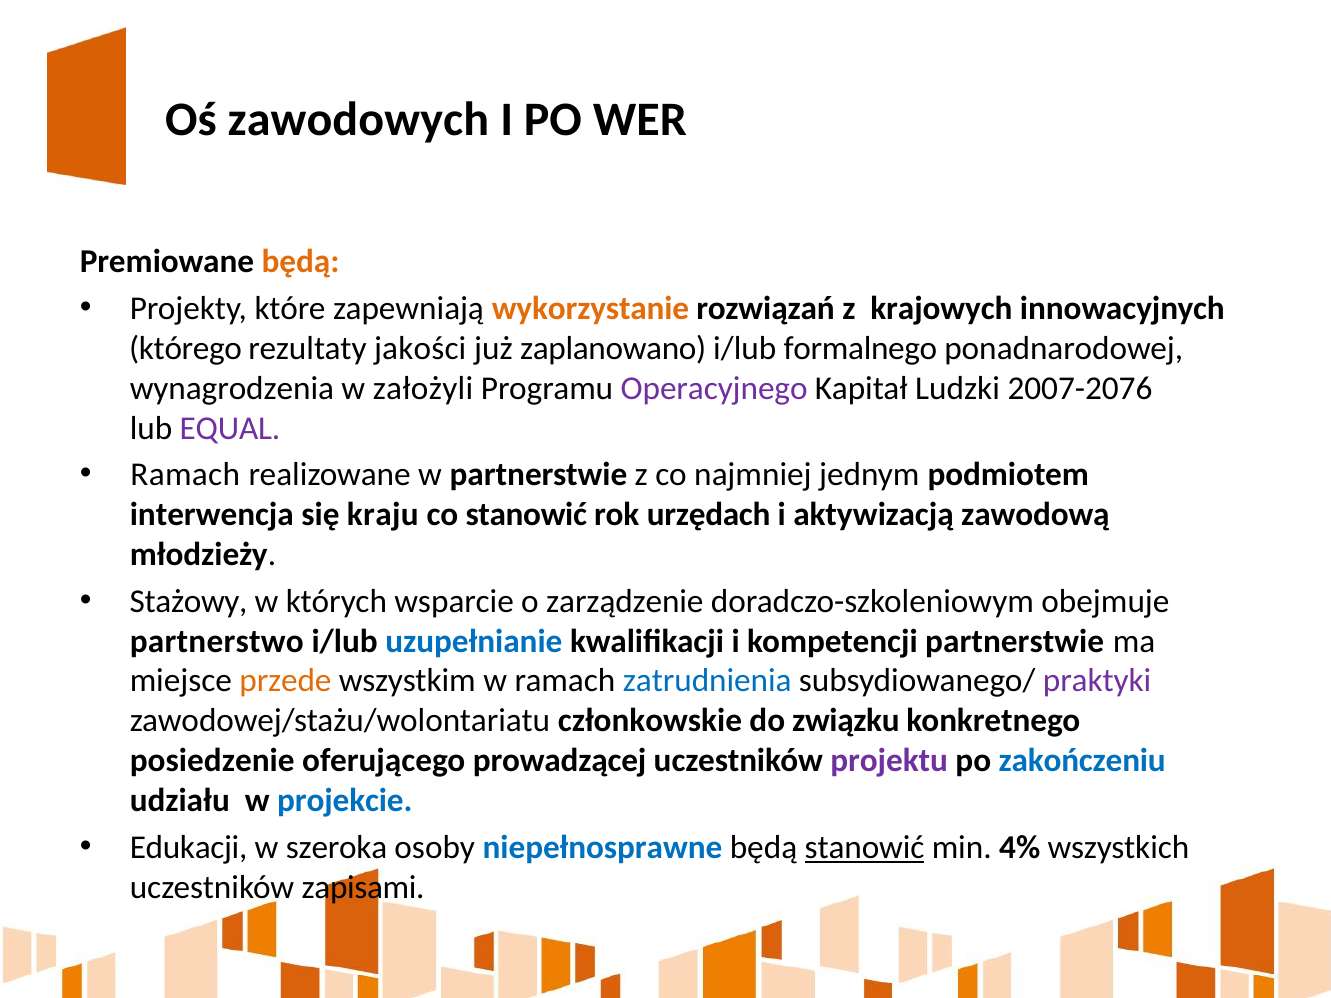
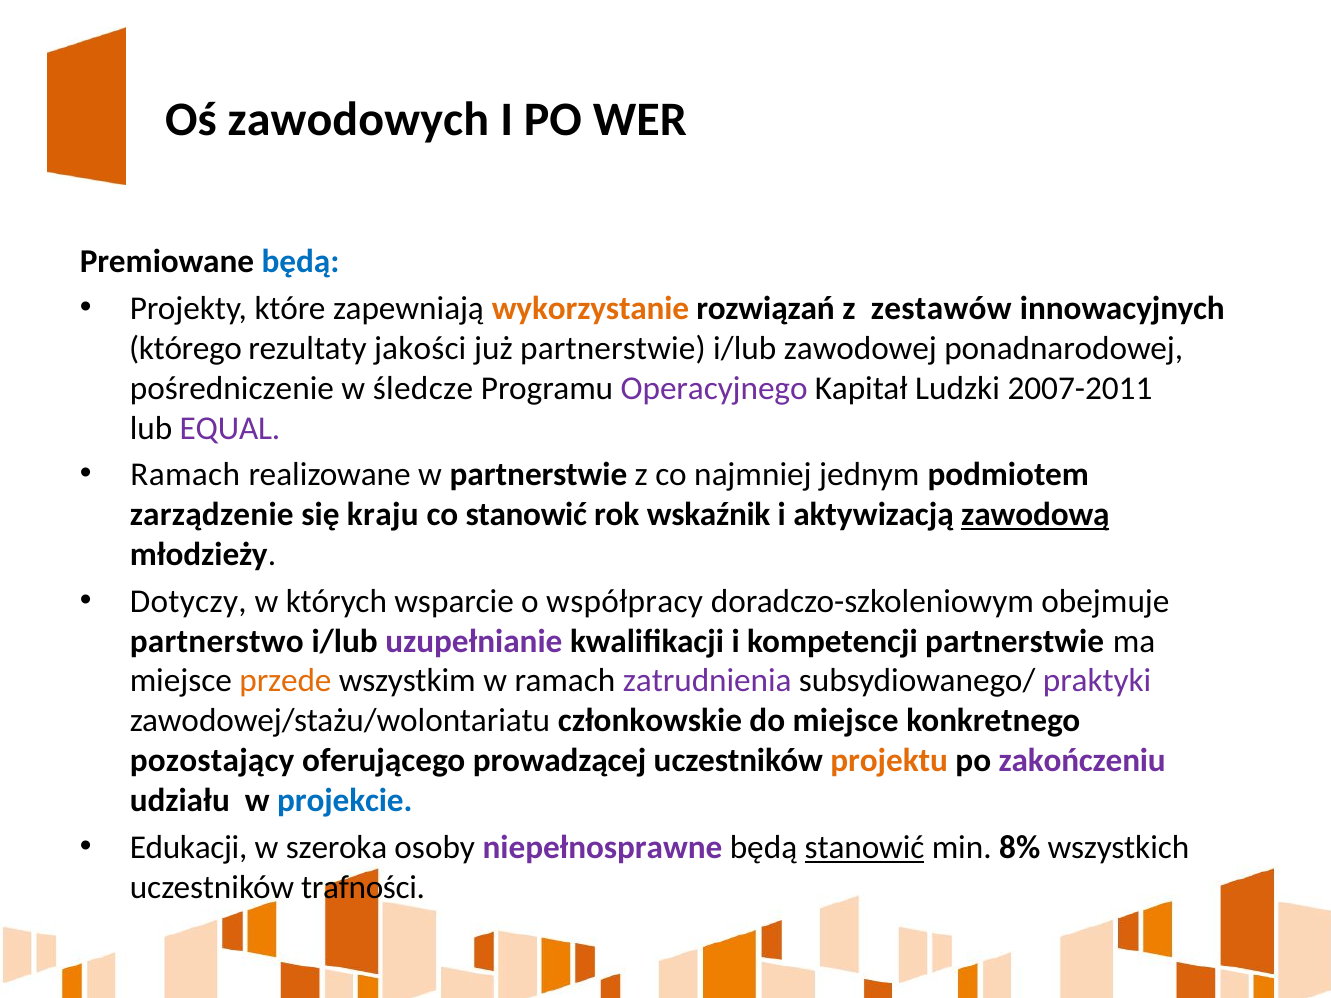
będą colour: orange -> blue (301, 262)
krajowych: krajowych -> zestawów (941, 308)
już zaplanowano: zaplanowano -> partnerstwie (613, 348)
formalnego: formalnego -> zawodowej (860, 348)
wynagrodzenia: wynagrodzenia -> pośredniczenie (232, 388)
założyli: założyli -> śledcze (423, 388)
2007-2076: 2007-2076 -> 2007-2011 (1080, 388)
interwencja: interwencja -> zarządzenie (212, 515)
urzędach: urzędach -> wskaźnik (709, 515)
zawodową underline: none -> present (1035, 515)
Stażowy: Stażowy -> Dotyczy (188, 601)
zarządzenie: zarządzenie -> współpracy (625, 601)
uzupełnianie colour: blue -> purple (474, 641)
zatrudnienia colour: blue -> purple (707, 681)
do związku: związku -> miejsce (846, 721)
posiedzenie: posiedzenie -> pozostający (212, 761)
projektu colour: purple -> orange (889, 761)
zakończeniu colour: blue -> purple (1082, 761)
niepełnosprawne colour: blue -> purple (602, 848)
4%: 4% -> 8% (1020, 848)
zapisami: zapisami -> trafności (363, 887)
